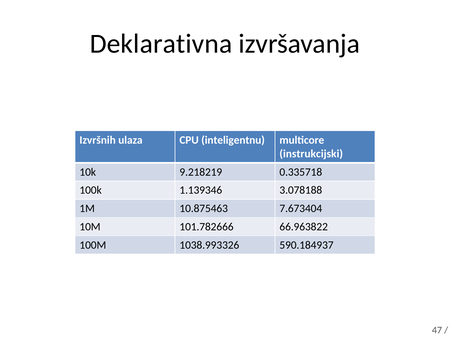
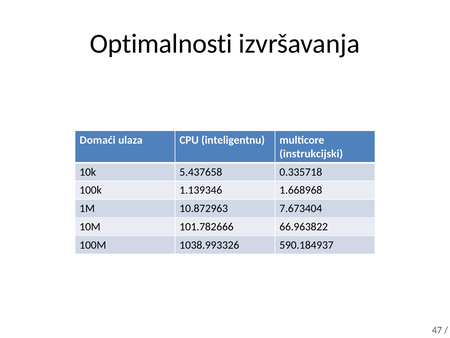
Deklarativna: Deklarativna -> Optimalnosti (161, 44)
Izvršnih: Izvršnih -> Domaći (98, 140)
9.218219: 9.218219 -> 5.437658 (201, 172)
3.078188: 3.078188 -> 1.668968 (301, 190)
10.875463: 10.875463 -> 10.872963 (204, 208)
